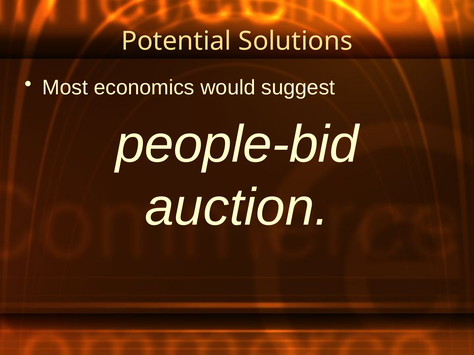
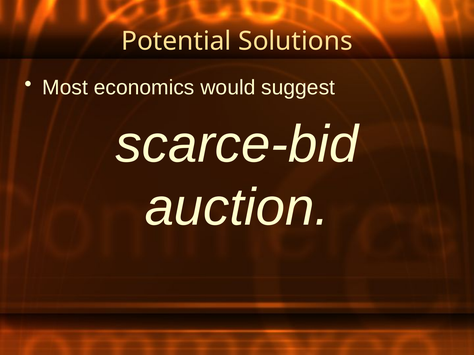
people-bid: people-bid -> scarce-bid (237, 145)
